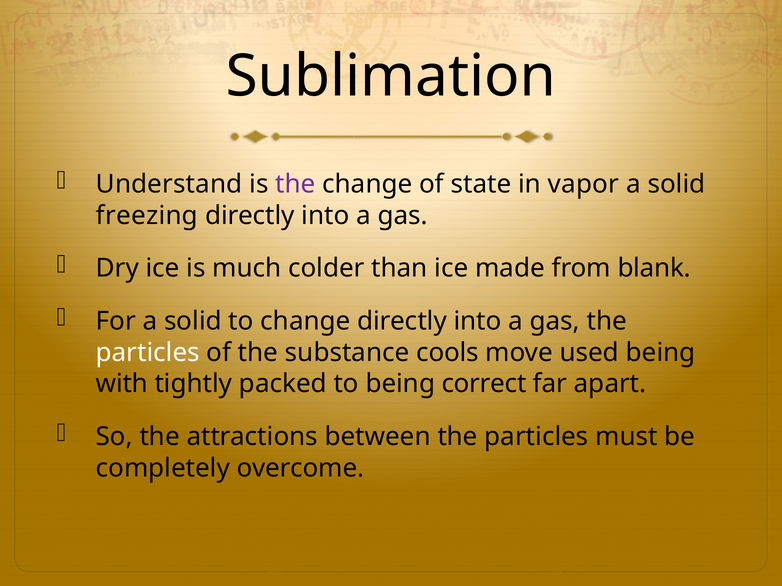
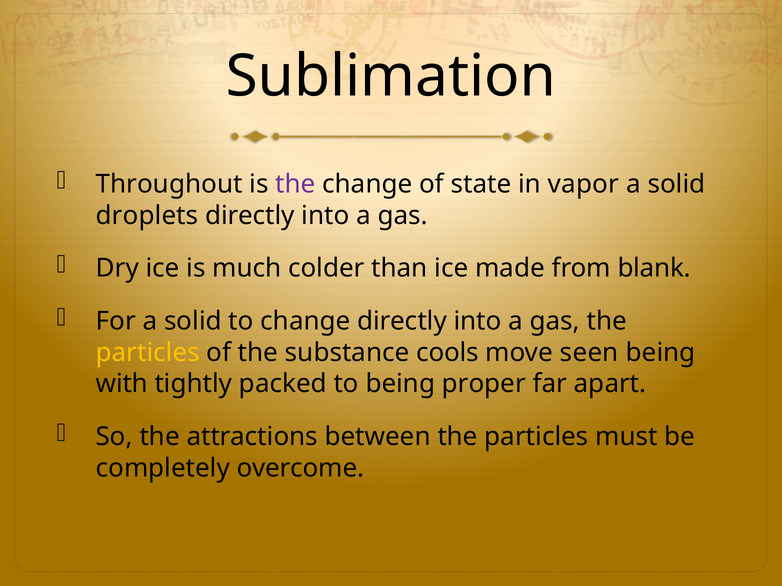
Understand: Understand -> Throughout (169, 184)
freezing: freezing -> droplets (147, 216)
particles colour: white -> yellow (148, 353)
used: used -> seen (589, 353)
correct: correct -> proper (484, 384)
